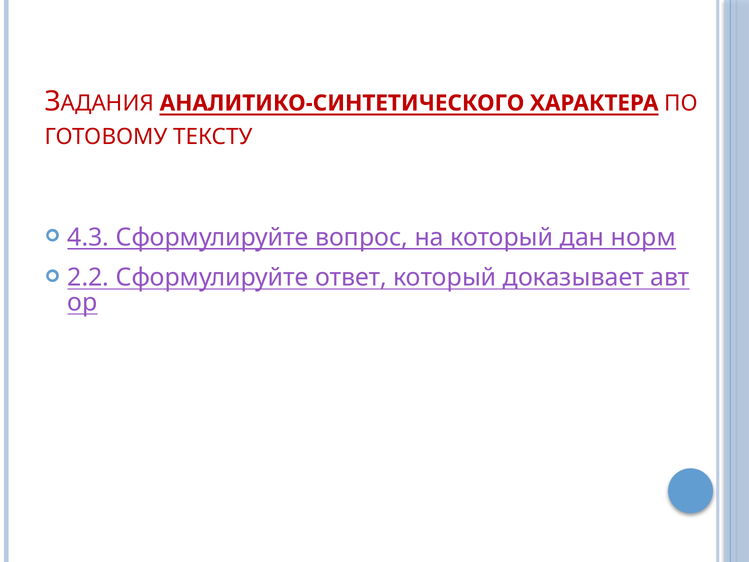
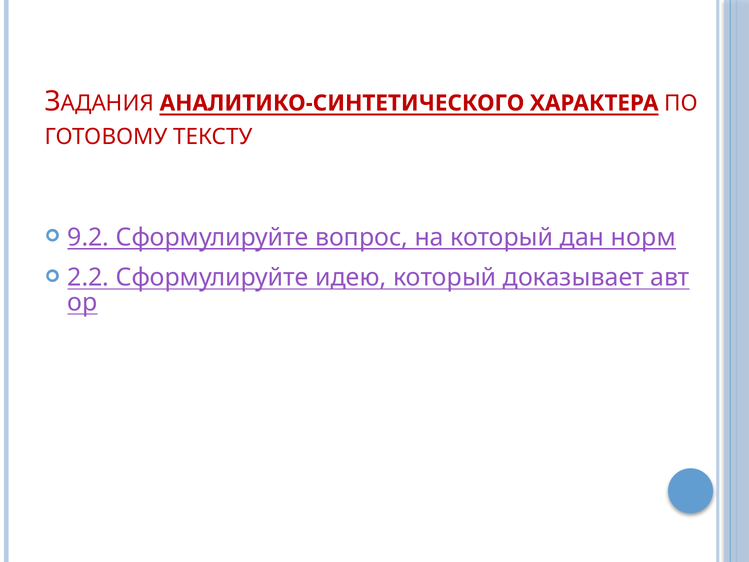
4.3: 4.3 -> 9.2 (88, 237)
ответ: ответ -> идею (351, 278)
